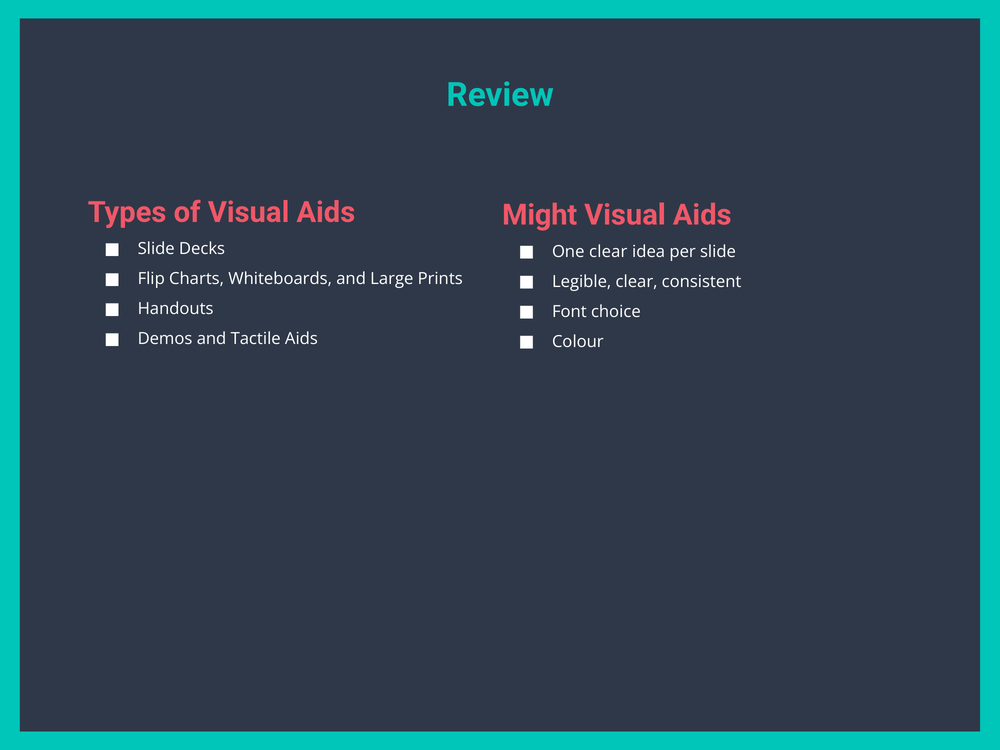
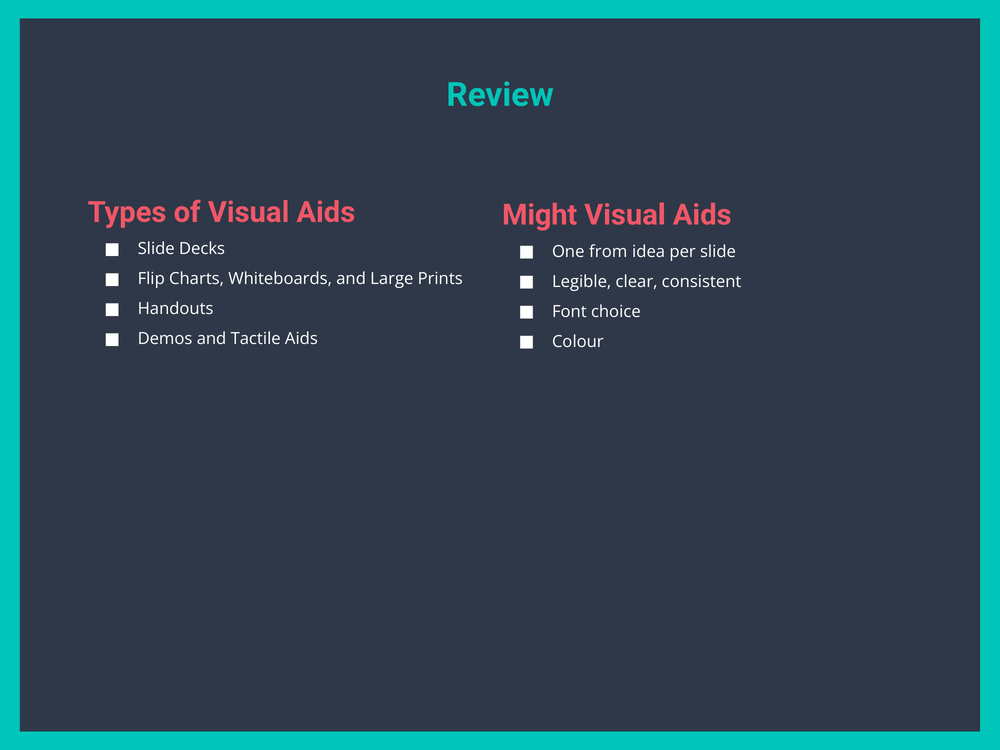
One clear: clear -> from (608, 252)
